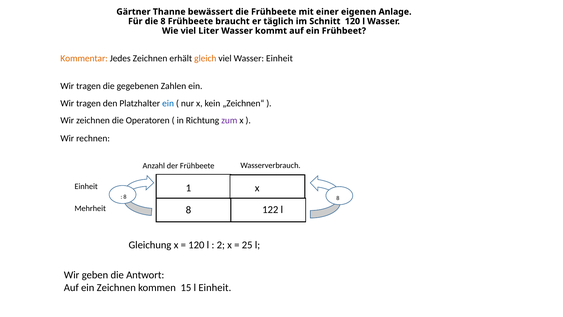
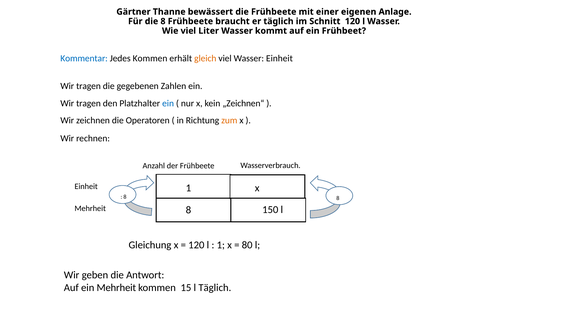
Kommentar colour: orange -> blue (84, 58)
Jedes Zeichnen: Zeichnen -> Kommen (150, 58)
zum colour: purple -> orange (229, 120)
122: 122 -> 150 (270, 210)
2: 2 -> 1 (221, 245)
25: 25 -> 80 (247, 245)
ein Zeichnen: Zeichnen -> Mehrheit (116, 287)
l Einheit: Einheit -> Täglich (215, 287)
